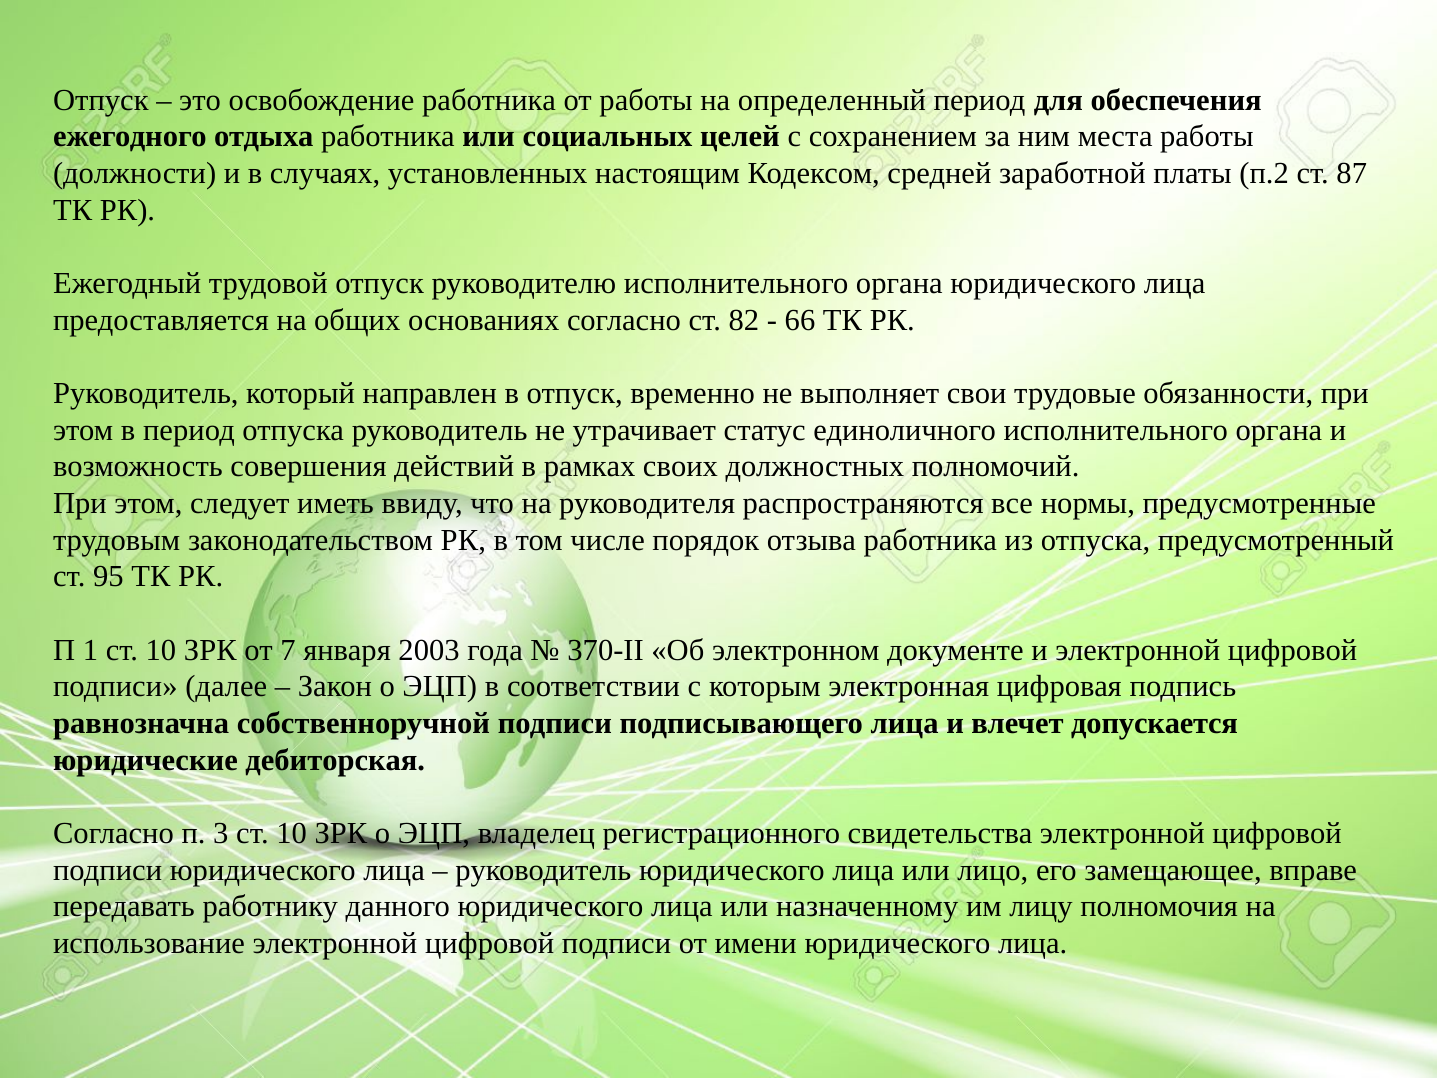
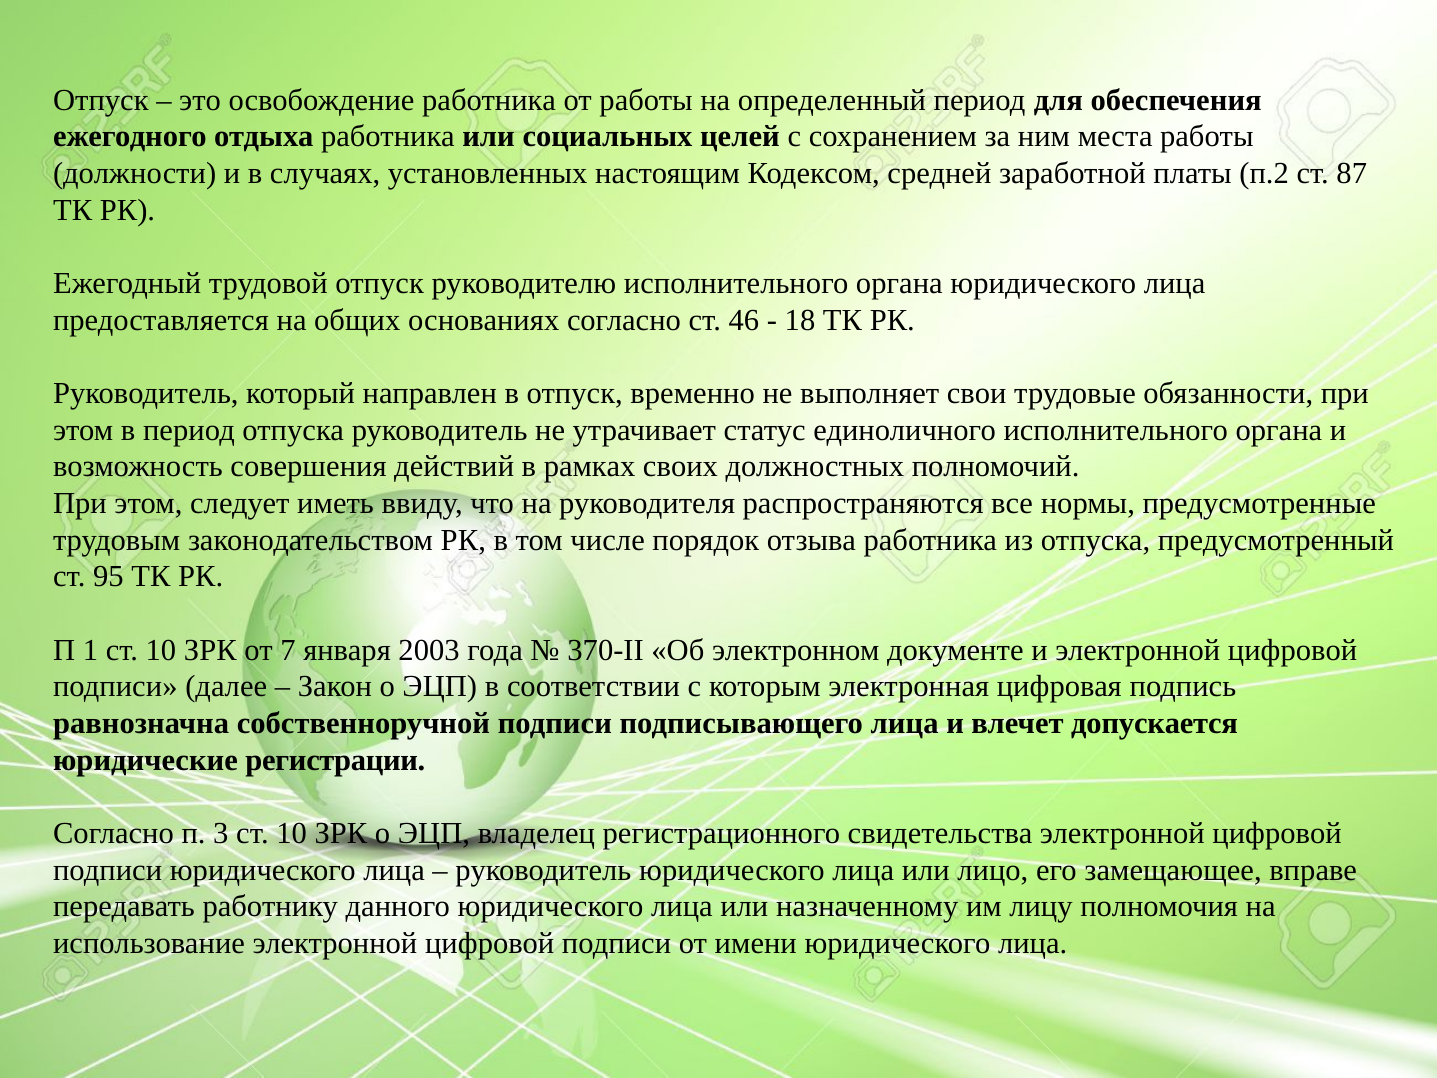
82: 82 -> 46 (744, 320)
66: 66 -> 18 (800, 320)
дебиторская: дебиторская -> регистрации (335, 760)
